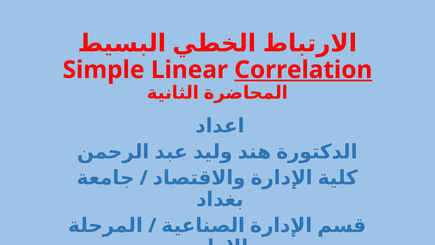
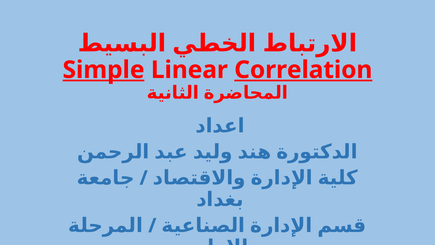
Simple underline: none -> present (104, 70)
